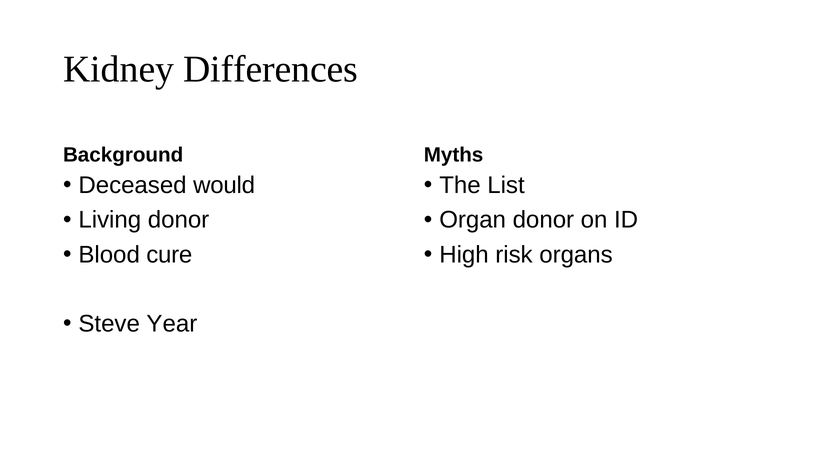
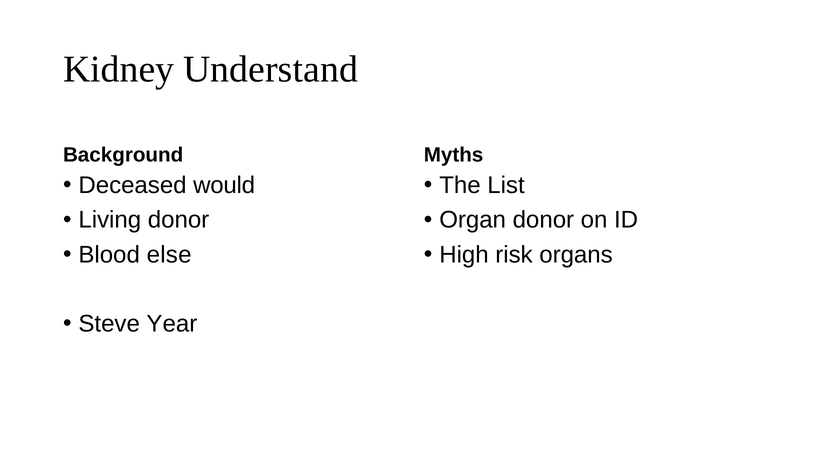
Differences: Differences -> Understand (270, 69)
cure: cure -> else (169, 255)
